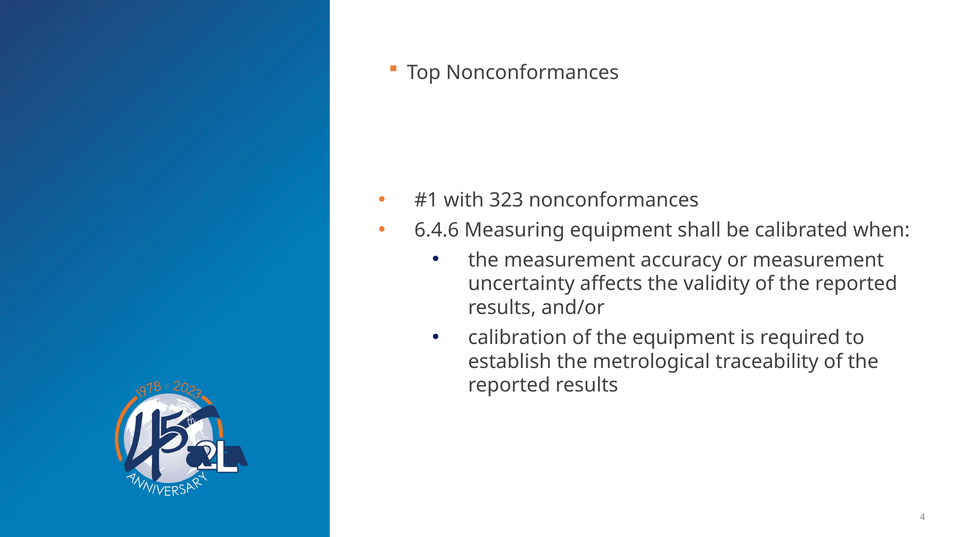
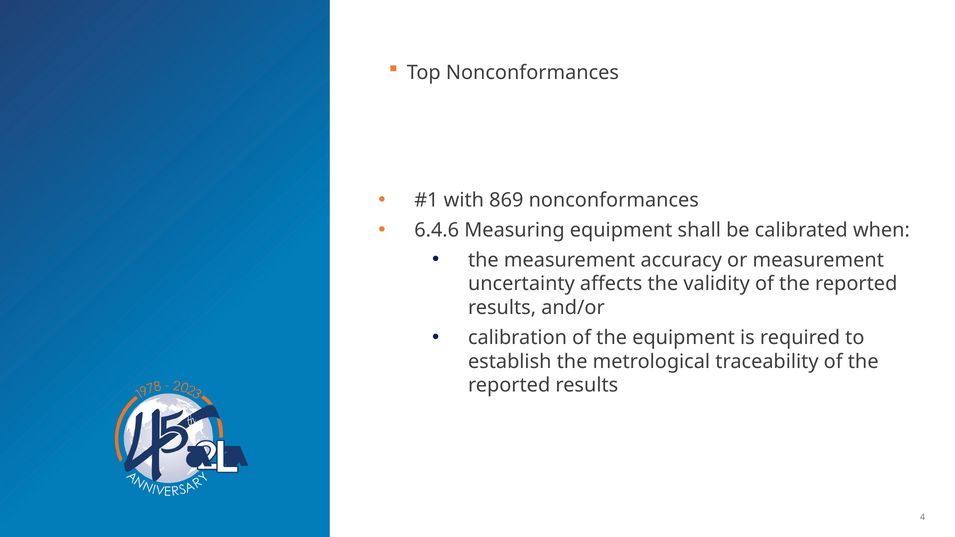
323: 323 -> 869 (506, 200)
